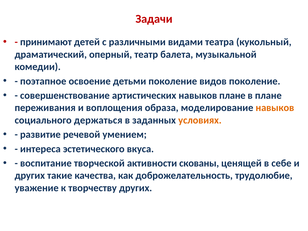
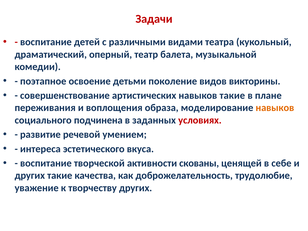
принимают: принимают -> воспитание (46, 42)
видов поколение: поколение -> викторины (255, 81)
навыков плане: плане -> такие (232, 95)
держаться: держаться -> подчинена (98, 120)
условиях colour: orange -> red (200, 120)
